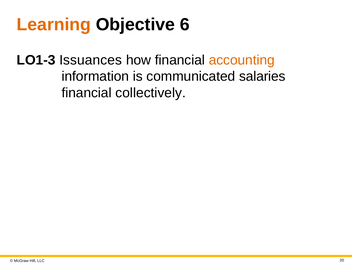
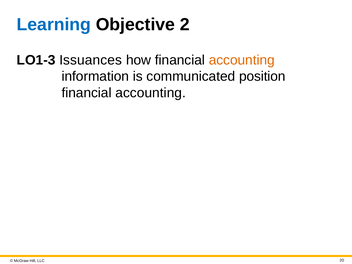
Learning colour: orange -> blue (54, 25)
6: 6 -> 2 (185, 25)
salaries: salaries -> position (262, 76)
collectively: collectively -> accounting (151, 93)
